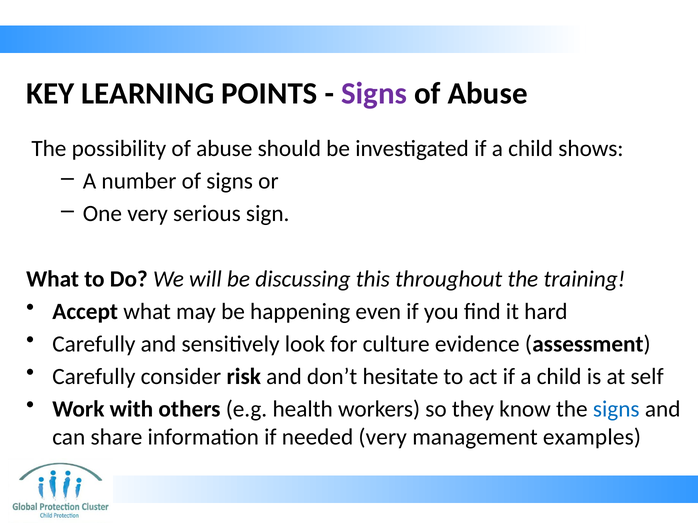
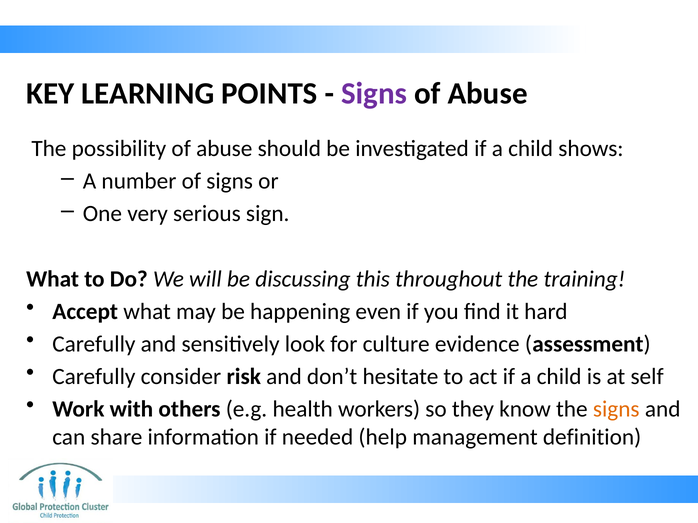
signs colour: blue -> orange (616, 409)
needed very: very -> help (383, 437)
examples: examples -> definition (592, 437)
